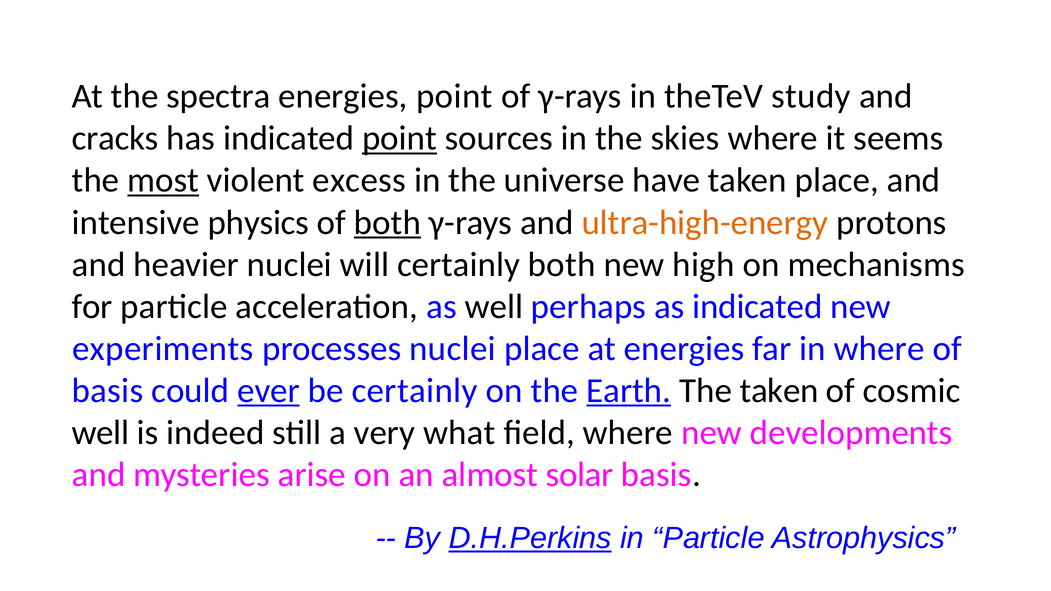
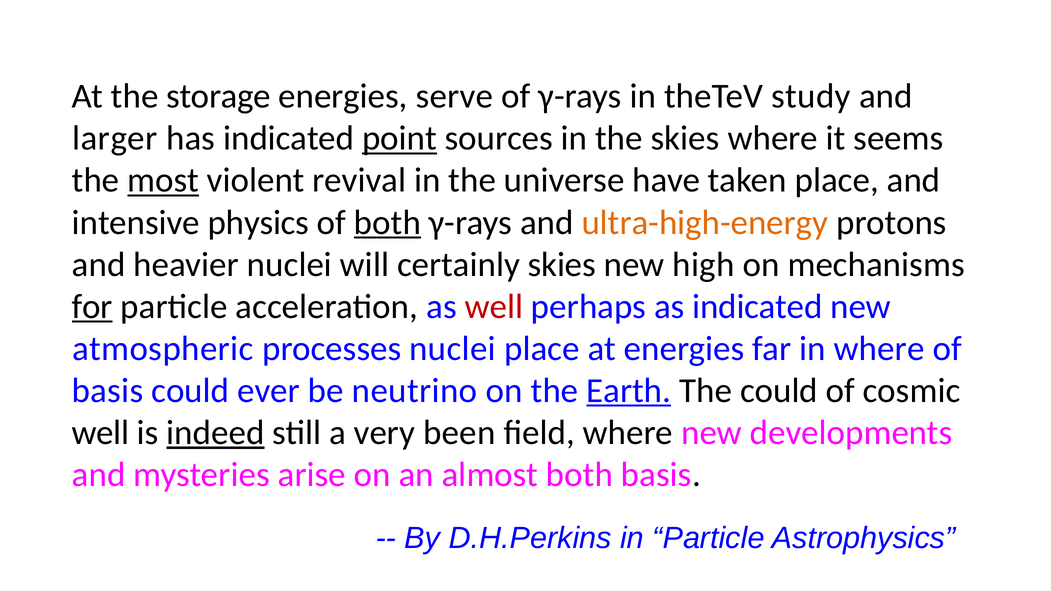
spectra: spectra -> storage (219, 96)
energies point: point -> serve (454, 96)
cracks: cracks -> larger (115, 138)
excess: excess -> revival (359, 180)
certainly both: both -> skies (562, 265)
for underline: none -> present (92, 307)
well colour: black -> red (494, 307)
experiments: experiments -> atmospheric (163, 349)
ever underline: present -> none (269, 391)
be certainly: certainly -> neutrino (415, 391)
The taken: taken -> could (779, 391)
indeed underline: none -> present (215, 433)
what: what -> been (459, 433)
almost solar: solar -> both (579, 475)
D.H.Perkins underline: present -> none (530, 539)
